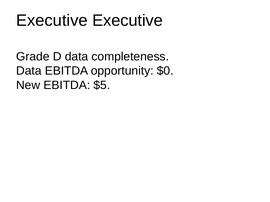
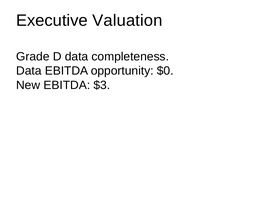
Executive Executive: Executive -> Valuation (127, 20)
$5: $5 -> $3 (102, 85)
